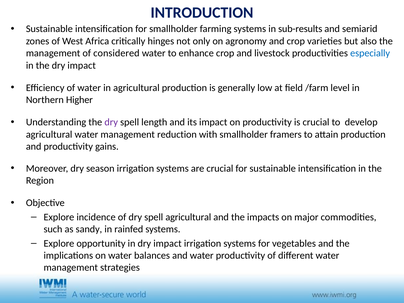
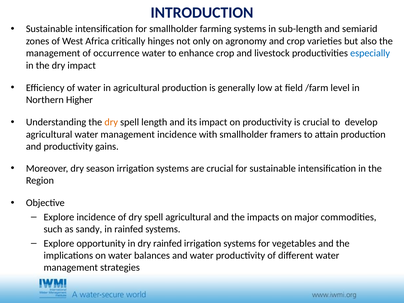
sub-results: sub-results -> sub-length (300, 29)
considered: considered -> occurrence (116, 53)
dry colour: purple -> orange (111, 122)
management reduction: reduction -> incidence (177, 134)
in dry impact: impact -> rainfed (168, 243)
